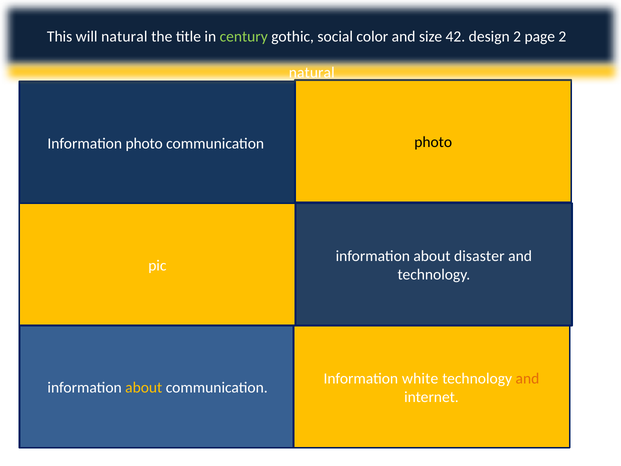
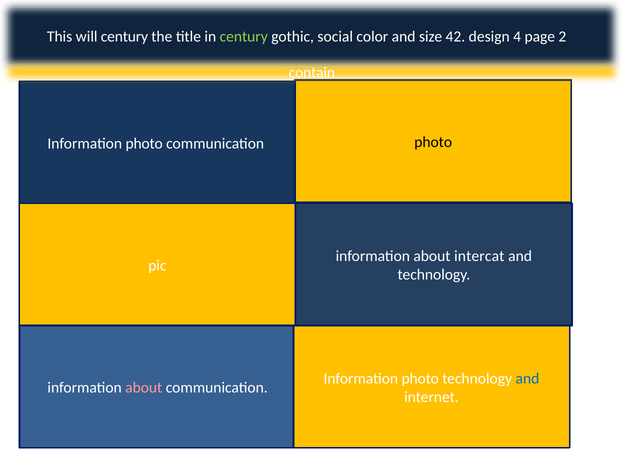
will natural: natural -> century (124, 37)
design 2: 2 -> 4 (517, 37)
natural: natural -> contain (312, 73)
disaster: disaster -> intercat (479, 256)
white: white -> photo (420, 378)
and colour: orange -> blue (527, 378)
about colour: yellow -> pink (144, 388)
